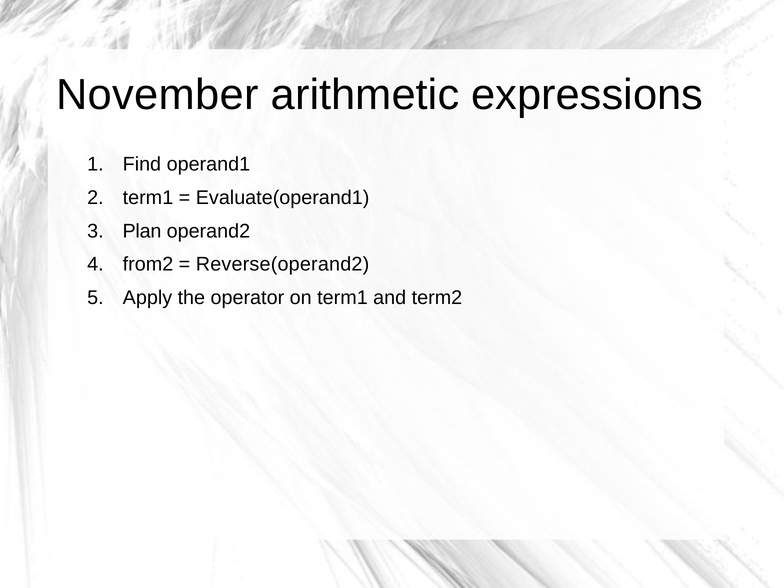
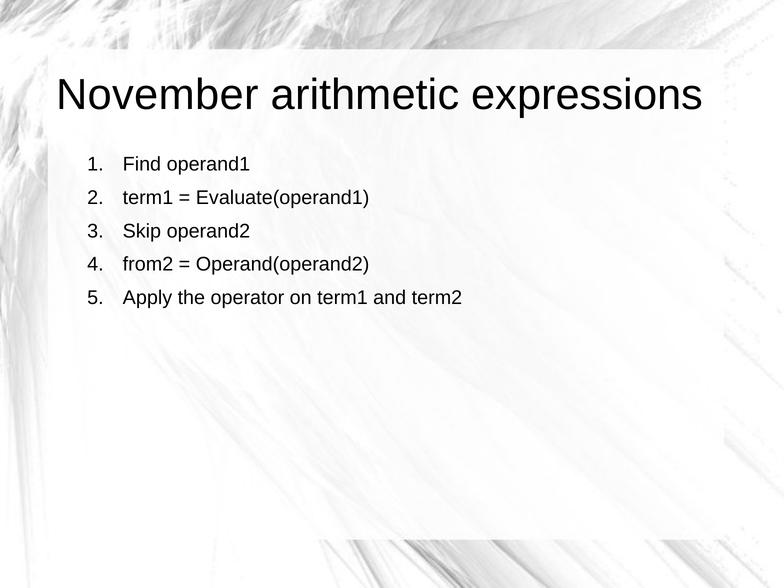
Plan: Plan -> Skip (142, 231)
Reverse(operand2: Reverse(operand2 -> Operand(operand2 (283, 264)
